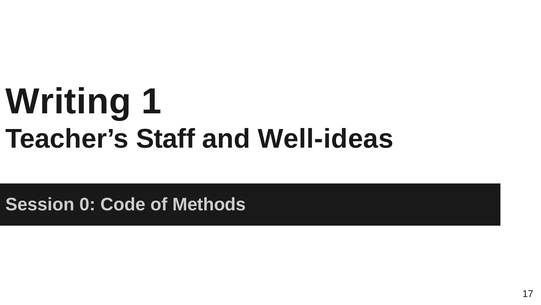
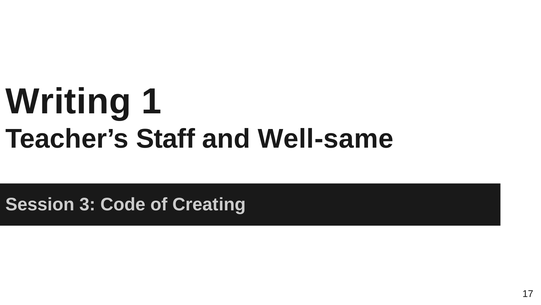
Well-ideas: Well-ideas -> Well-same (326, 139)
0: 0 -> 3 (88, 204)
Methods: Methods -> Creating (209, 204)
